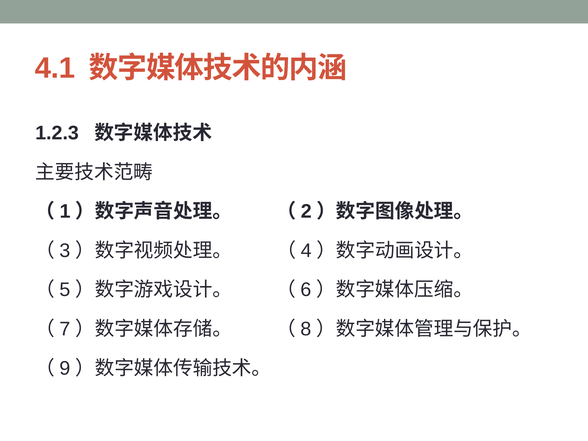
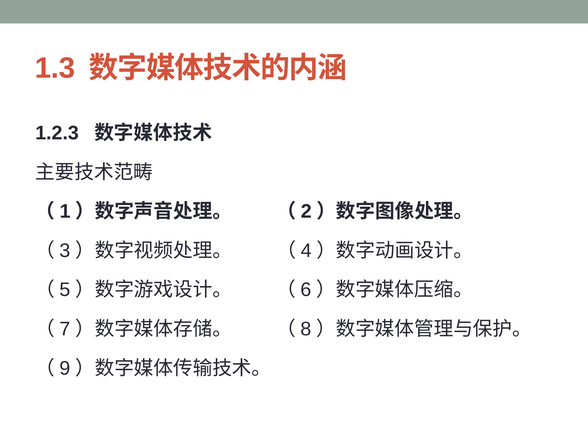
4.1: 4.1 -> 1.3 (55, 68)
